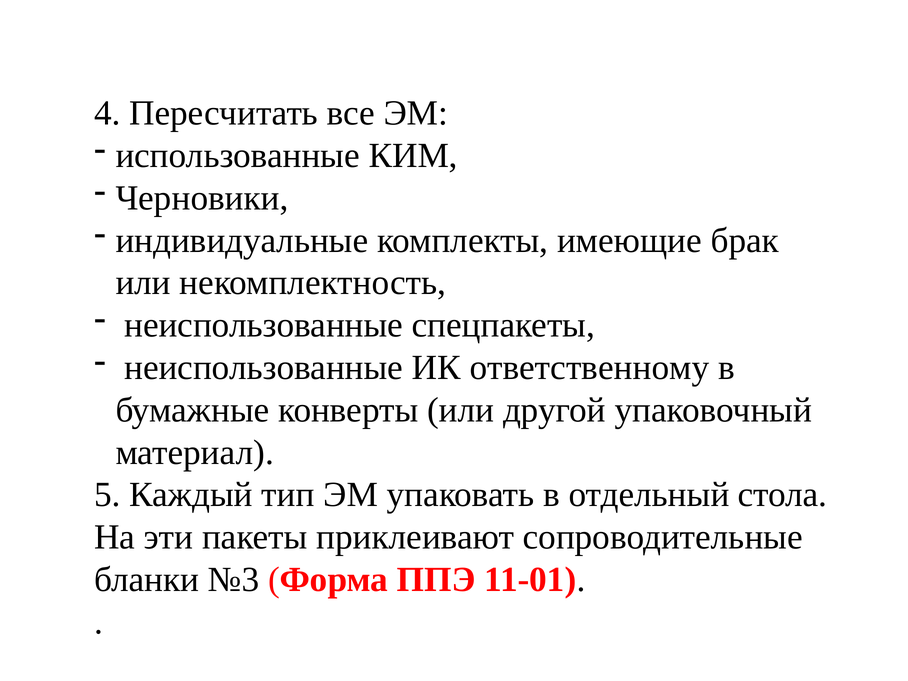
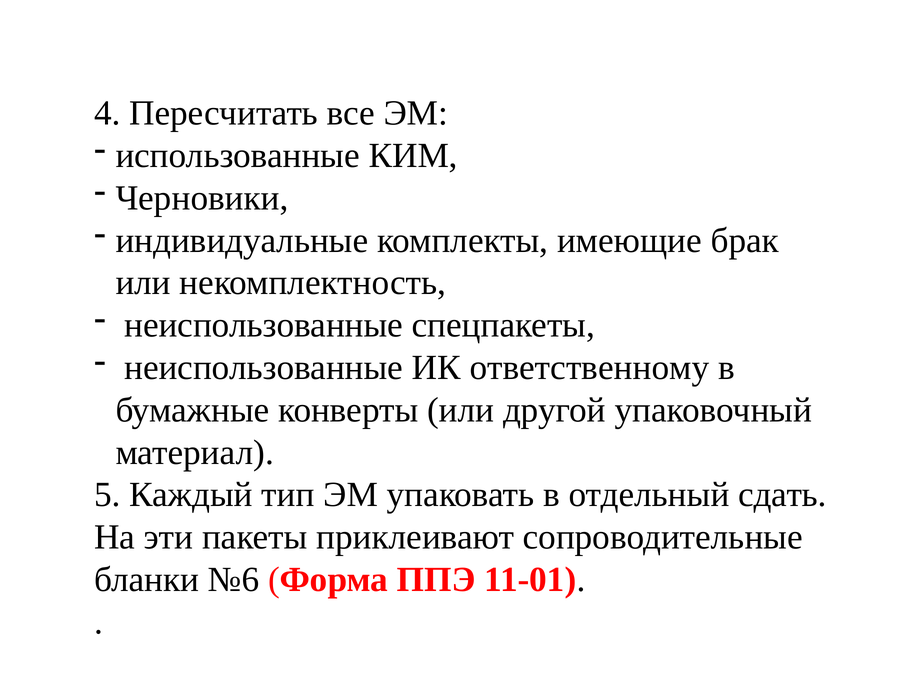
стола: стола -> сдать (782, 495)
№3: №3 -> №6 (234, 580)
